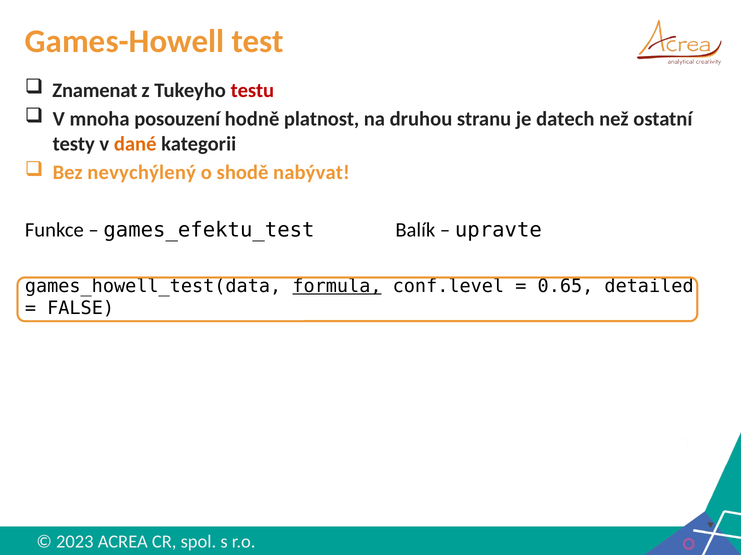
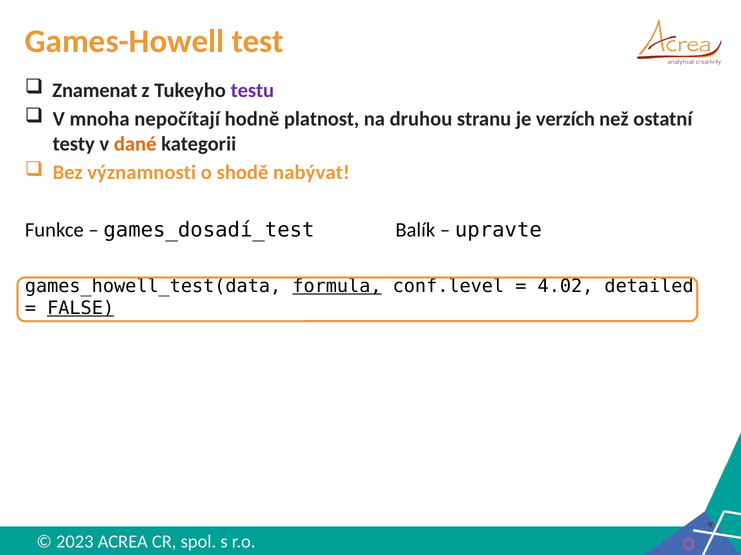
testu colour: red -> purple (252, 90)
posouzení: posouzení -> nepočítají (177, 119)
datech: datech -> verzích (565, 119)
nevychýlený: nevychýlený -> významnosti (142, 173)
games_efektu_test: games_efektu_test -> games_dosadí_test (209, 230)
0.65: 0.65 -> 4.02 (565, 286)
FALSE underline: none -> present (81, 309)
